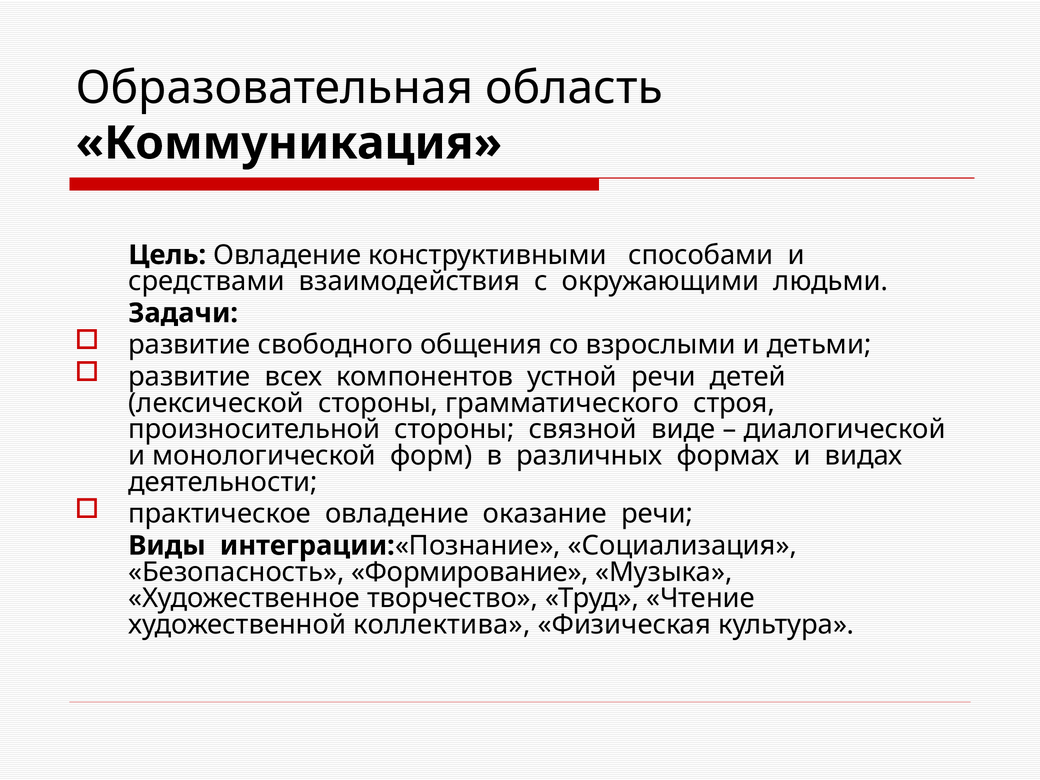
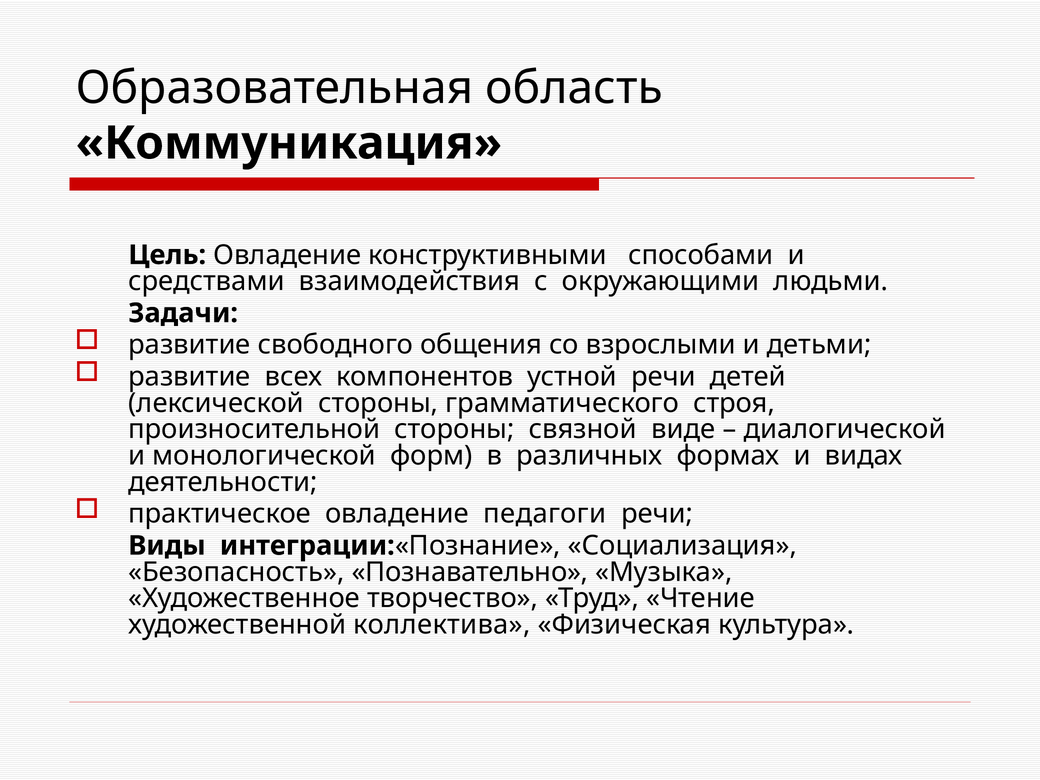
оказание: оказание -> педагоги (545, 514)
Формирование: Формирование -> Познавательно (470, 572)
